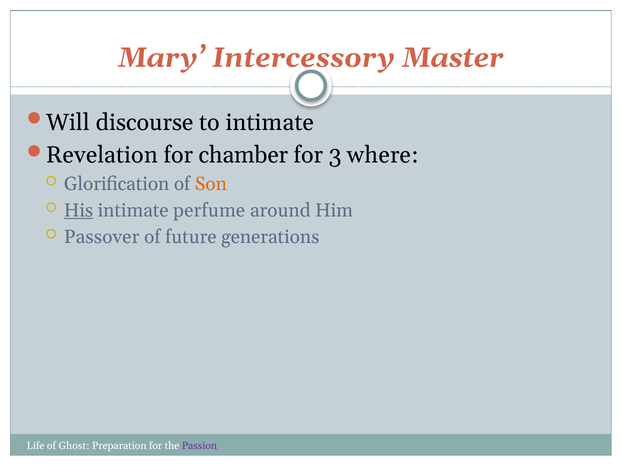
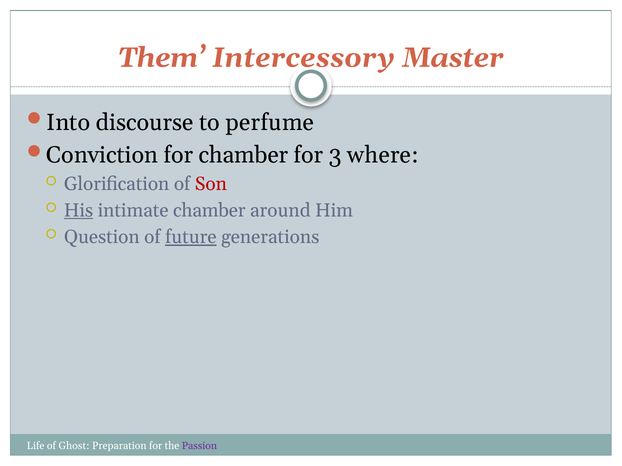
Mary: Mary -> Them (162, 58)
Will: Will -> Into (68, 123)
to intimate: intimate -> perfume (270, 123)
Revelation: Revelation -> Conviction (102, 155)
Son colour: orange -> red (211, 184)
intimate perfume: perfume -> chamber (209, 211)
Passover: Passover -> Question (102, 237)
future underline: none -> present (191, 237)
